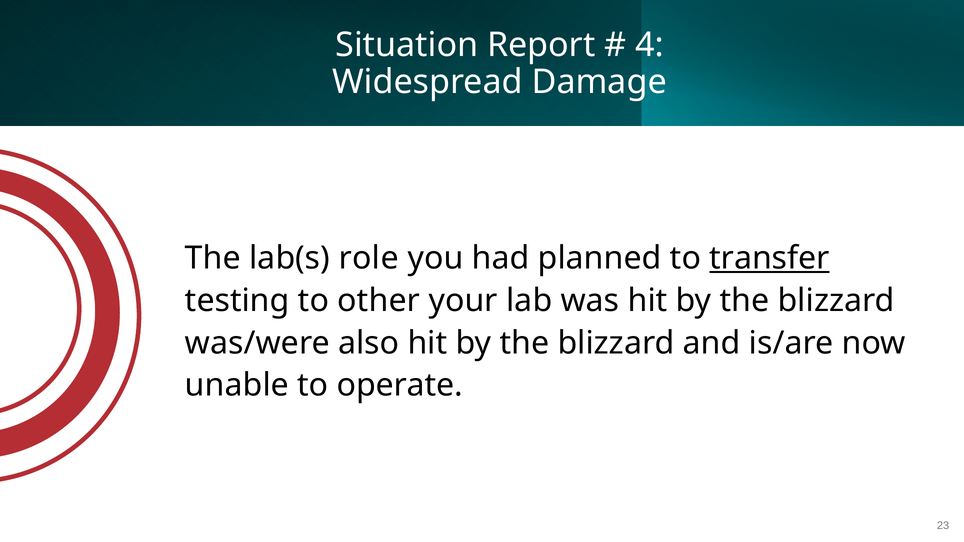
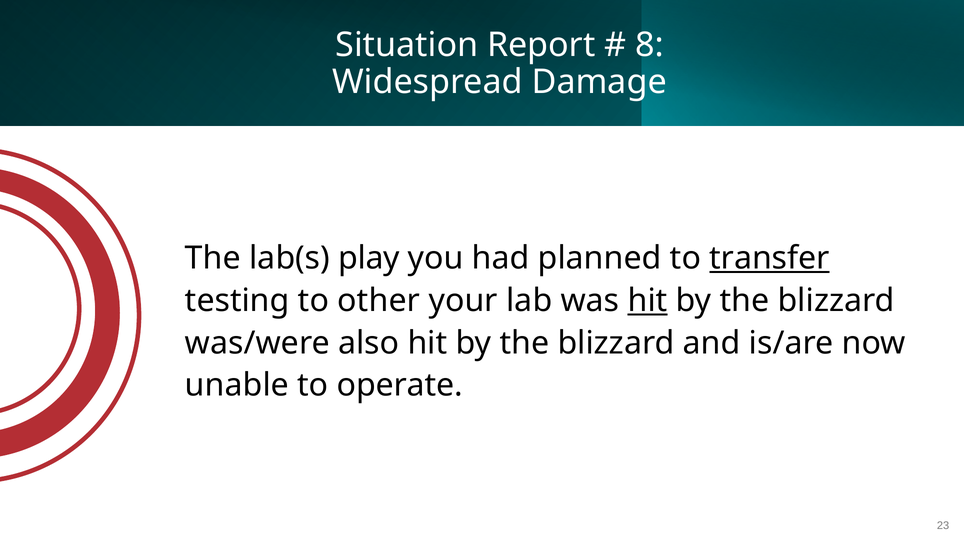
4: 4 -> 8 (649, 45)
role: role -> play (369, 258)
hit underline: none -> present (648, 301)
